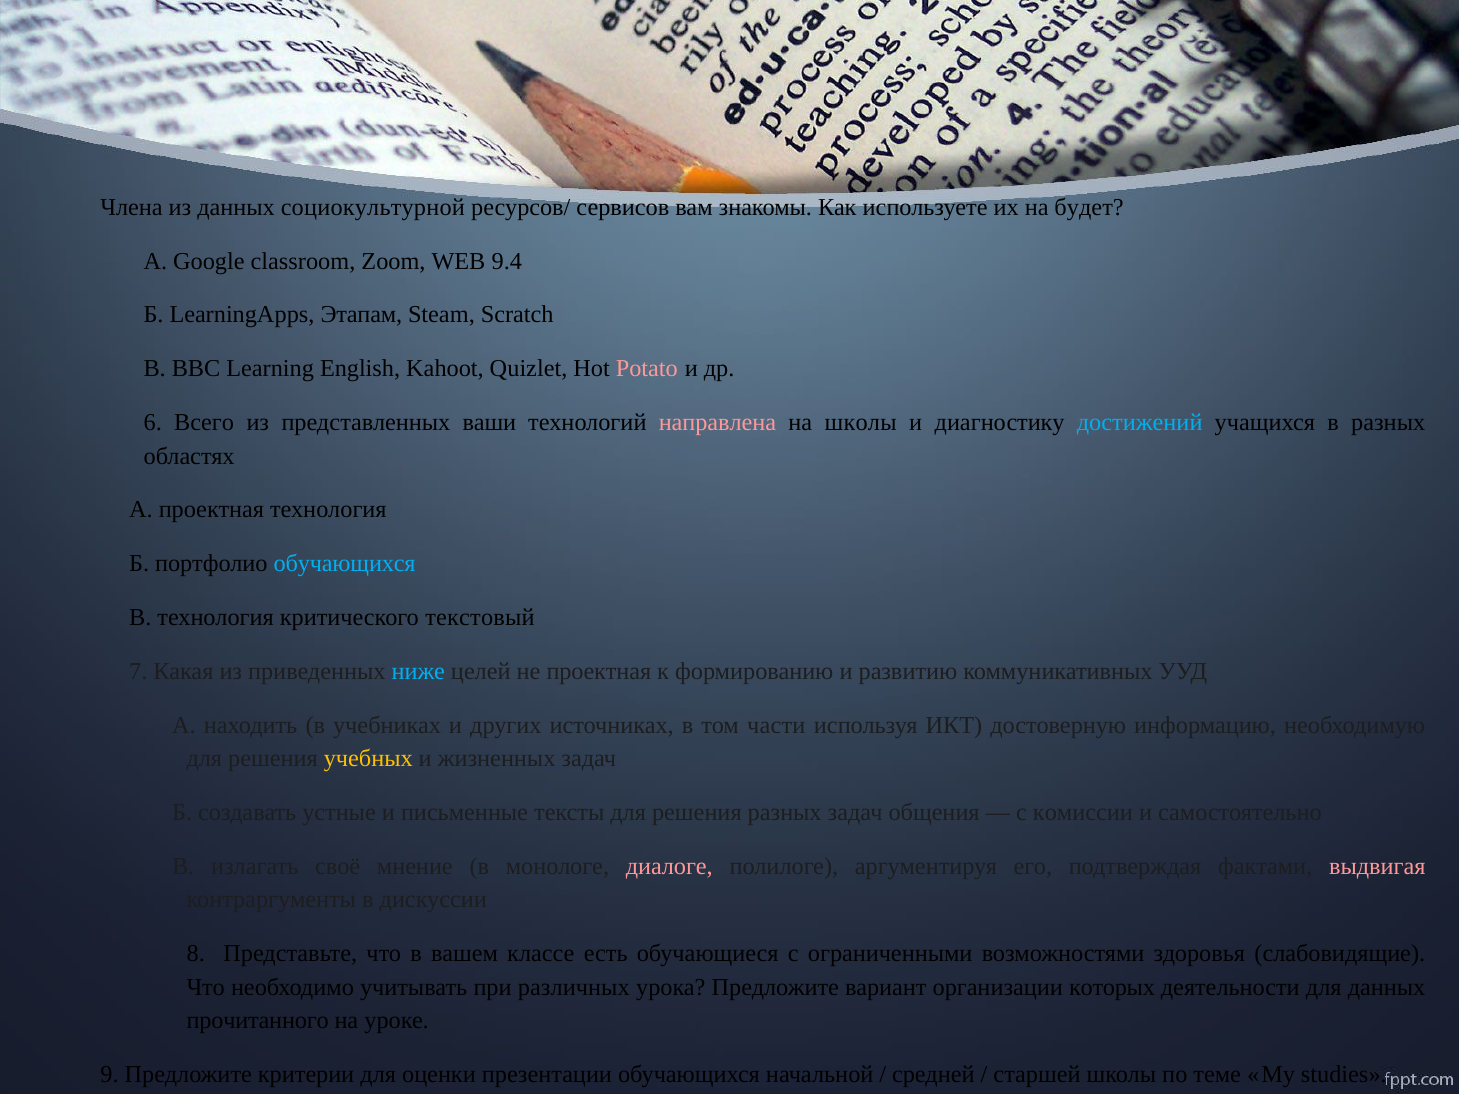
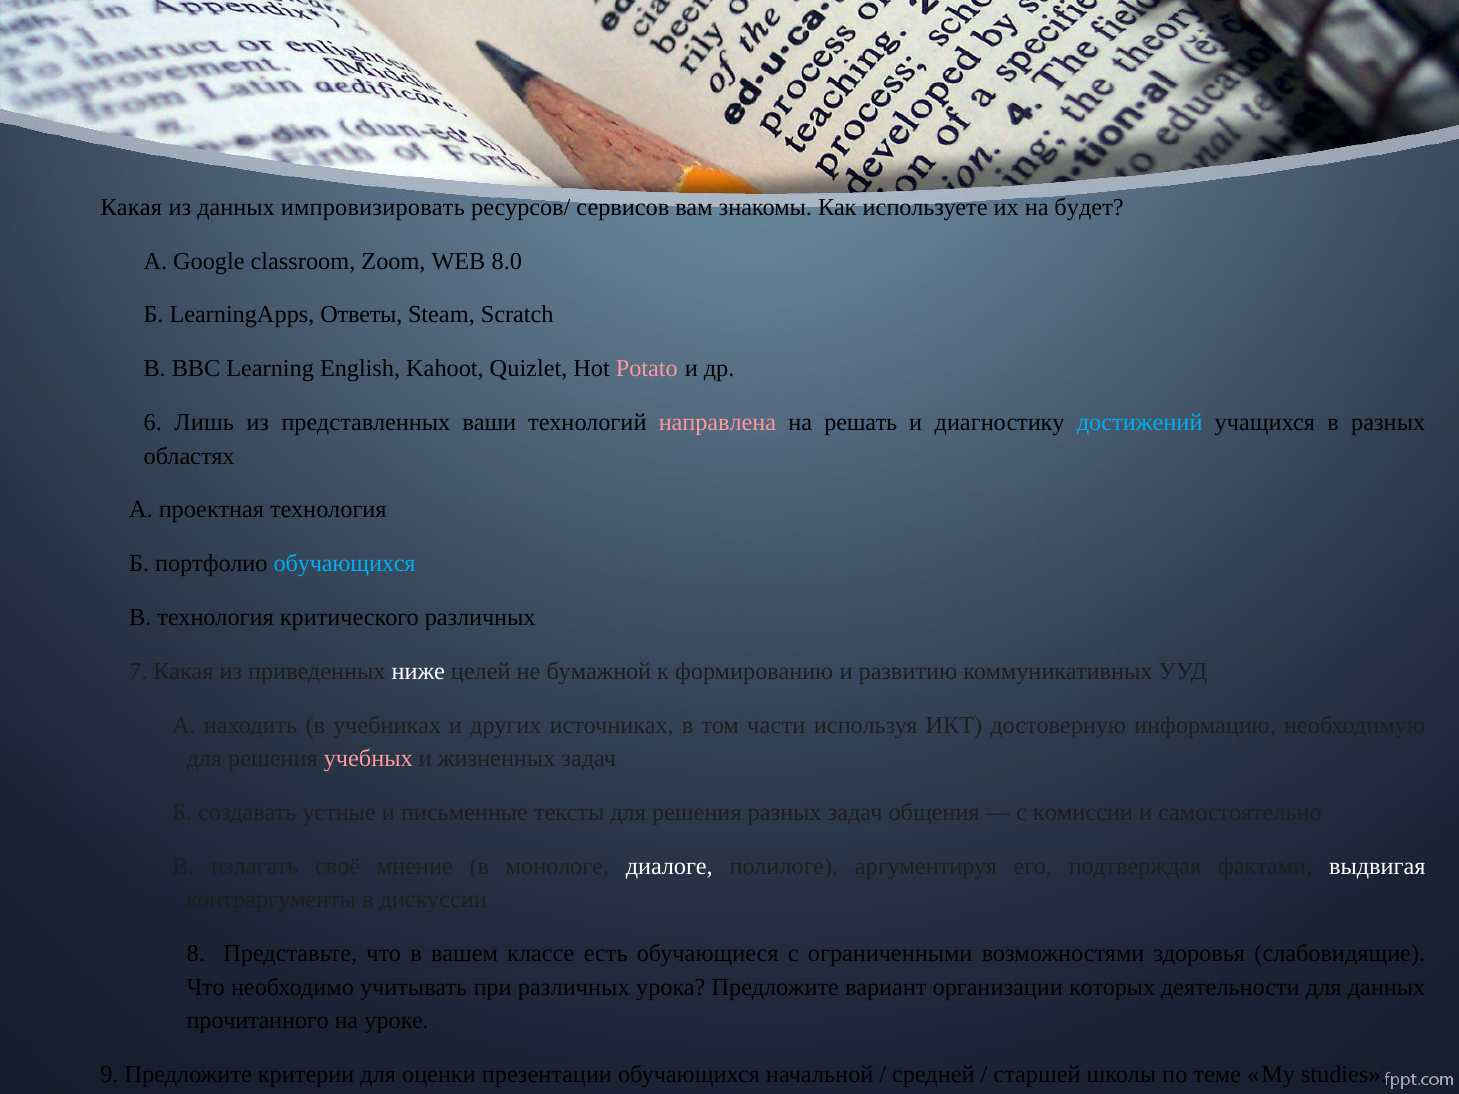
Члена: Члена -> Какая (131, 207)
социокультурной: социокультурной -> импровизировать (373, 207)
9.4: 9.4 -> 8.0 (507, 261)
Этапам: Этапам -> Ответы (361, 315)
Всего: Всего -> Лишь (204, 423)
на школы: школы -> решать (861, 423)
критического текстовый: текстовый -> различных (480, 618)
ниже colour: light blue -> white (418, 671)
не проектная: проектная -> бумажной (599, 671)
учебных colour: yellow -> pink (368, 759)
диалоге colour: pink -> white (669, 866)
выдвигая colour: pink -> white (1377, 866)
